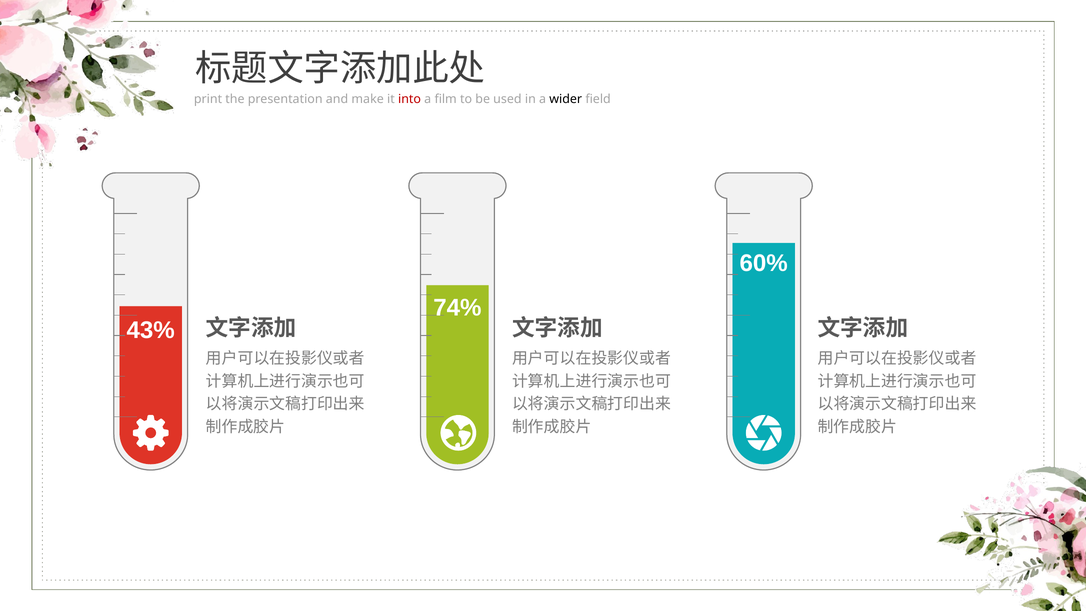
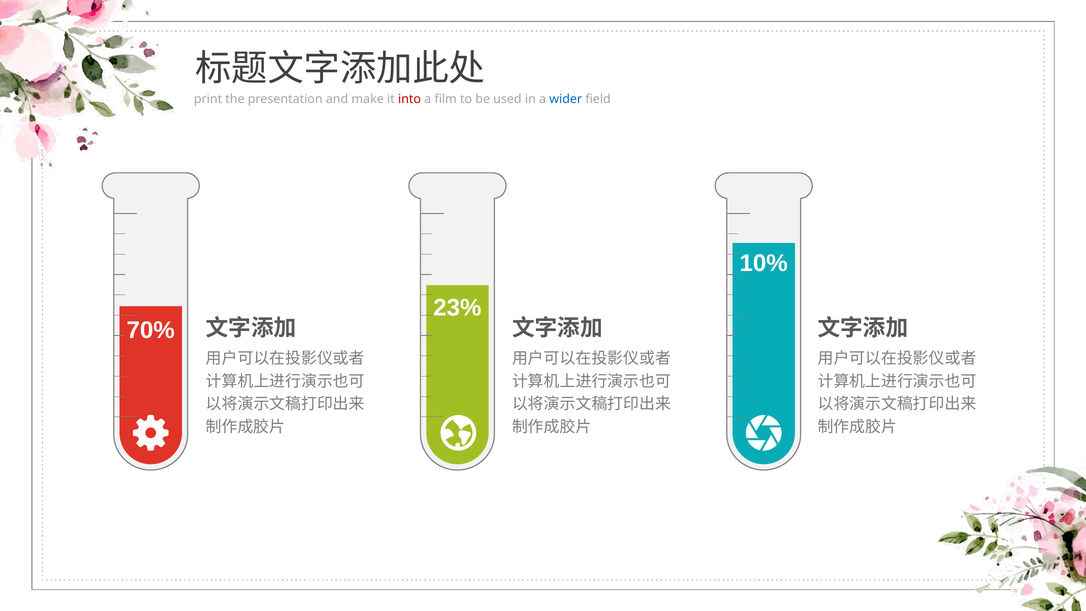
wider colour: black -> blue (566, 99)
60%: 60% -> 10% (764, 263)
74%: 74% -> 23% (457, 308)
43%: 43% -> 70% (151, 330)
